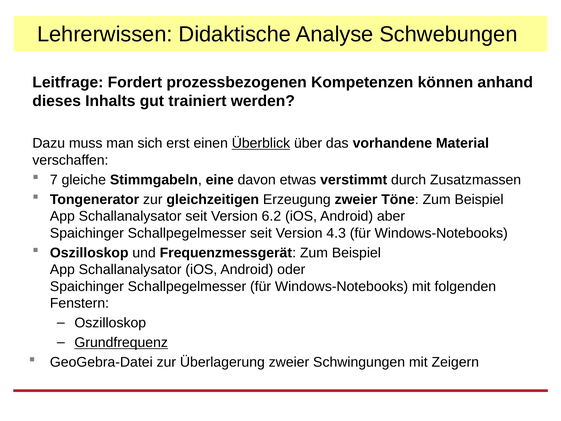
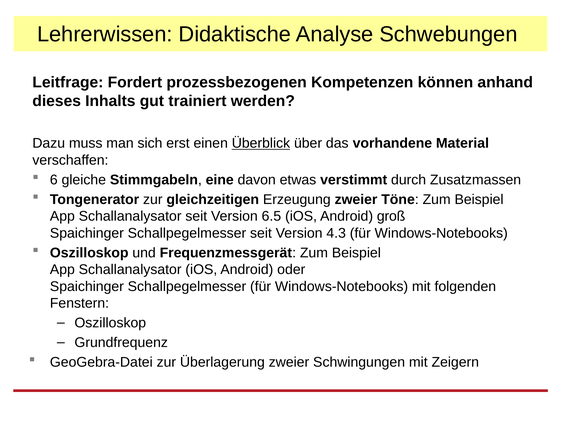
7: 7 -> 6 (54, 180)
6.2: 6.2 -> 6.5 (271, 216)
aber: aber -> groß (391, 216)
Grundfrequenz underline: present -> none (121, 342)
